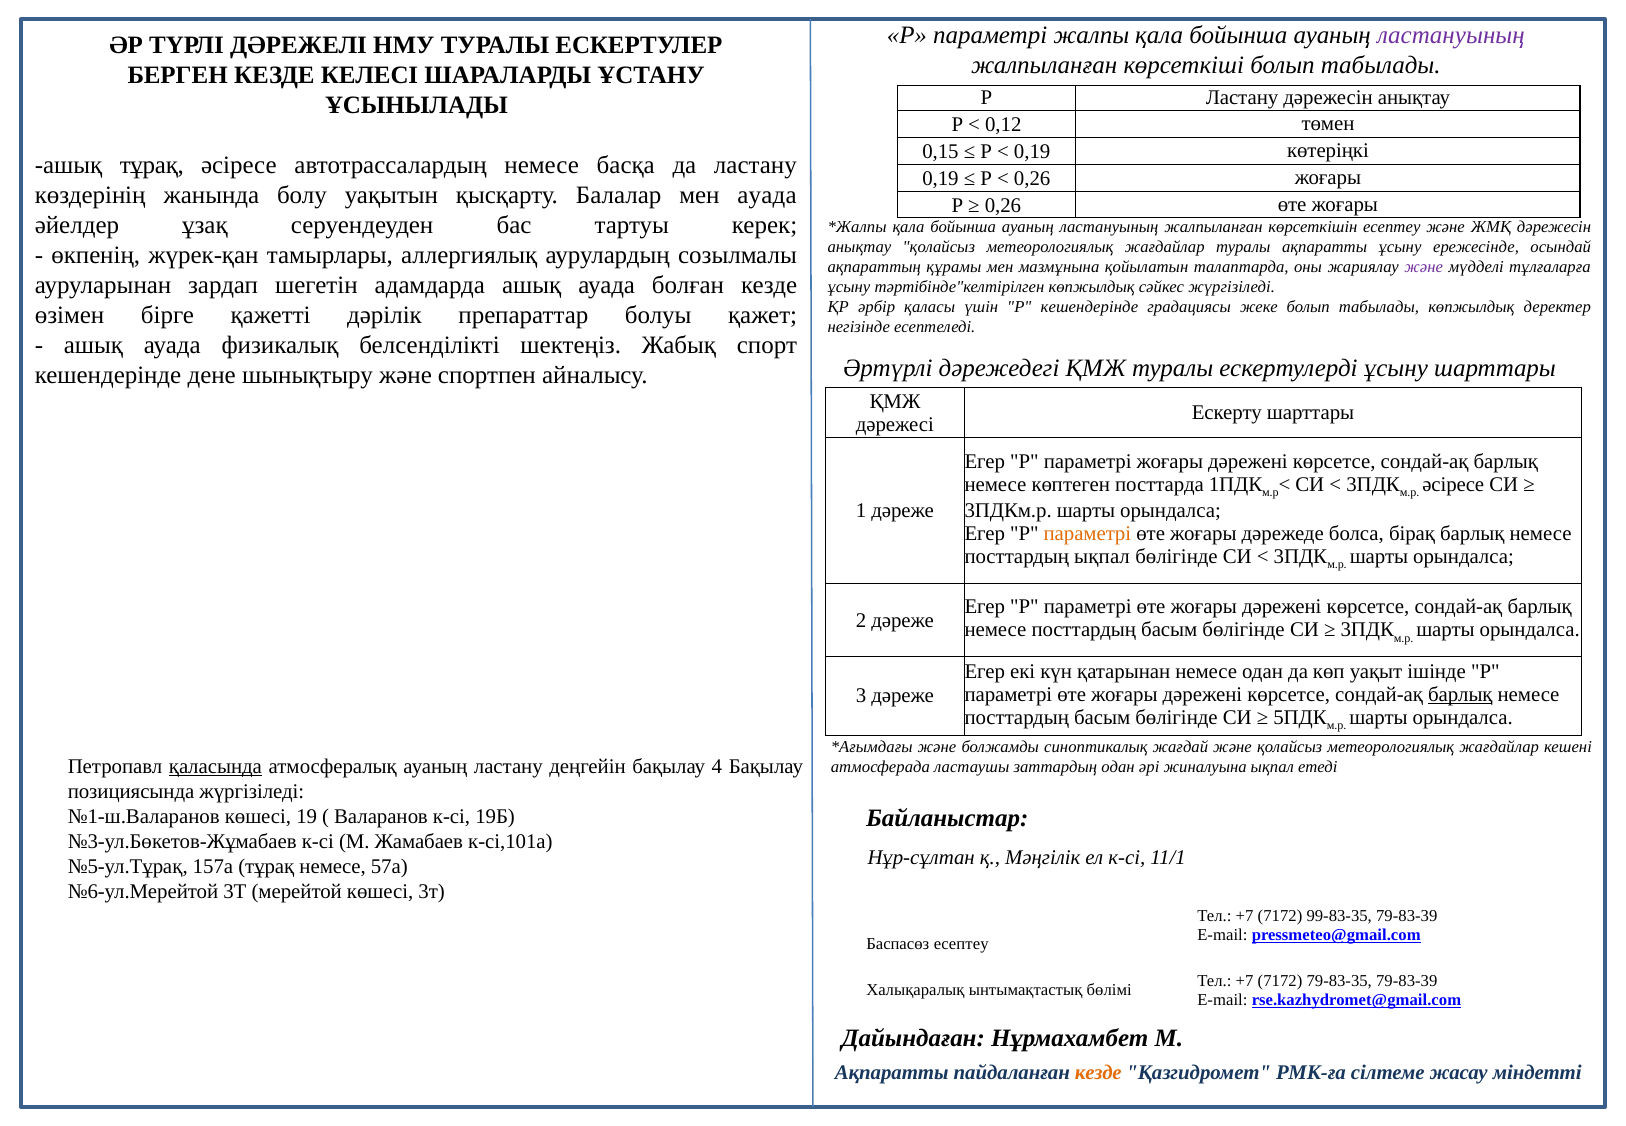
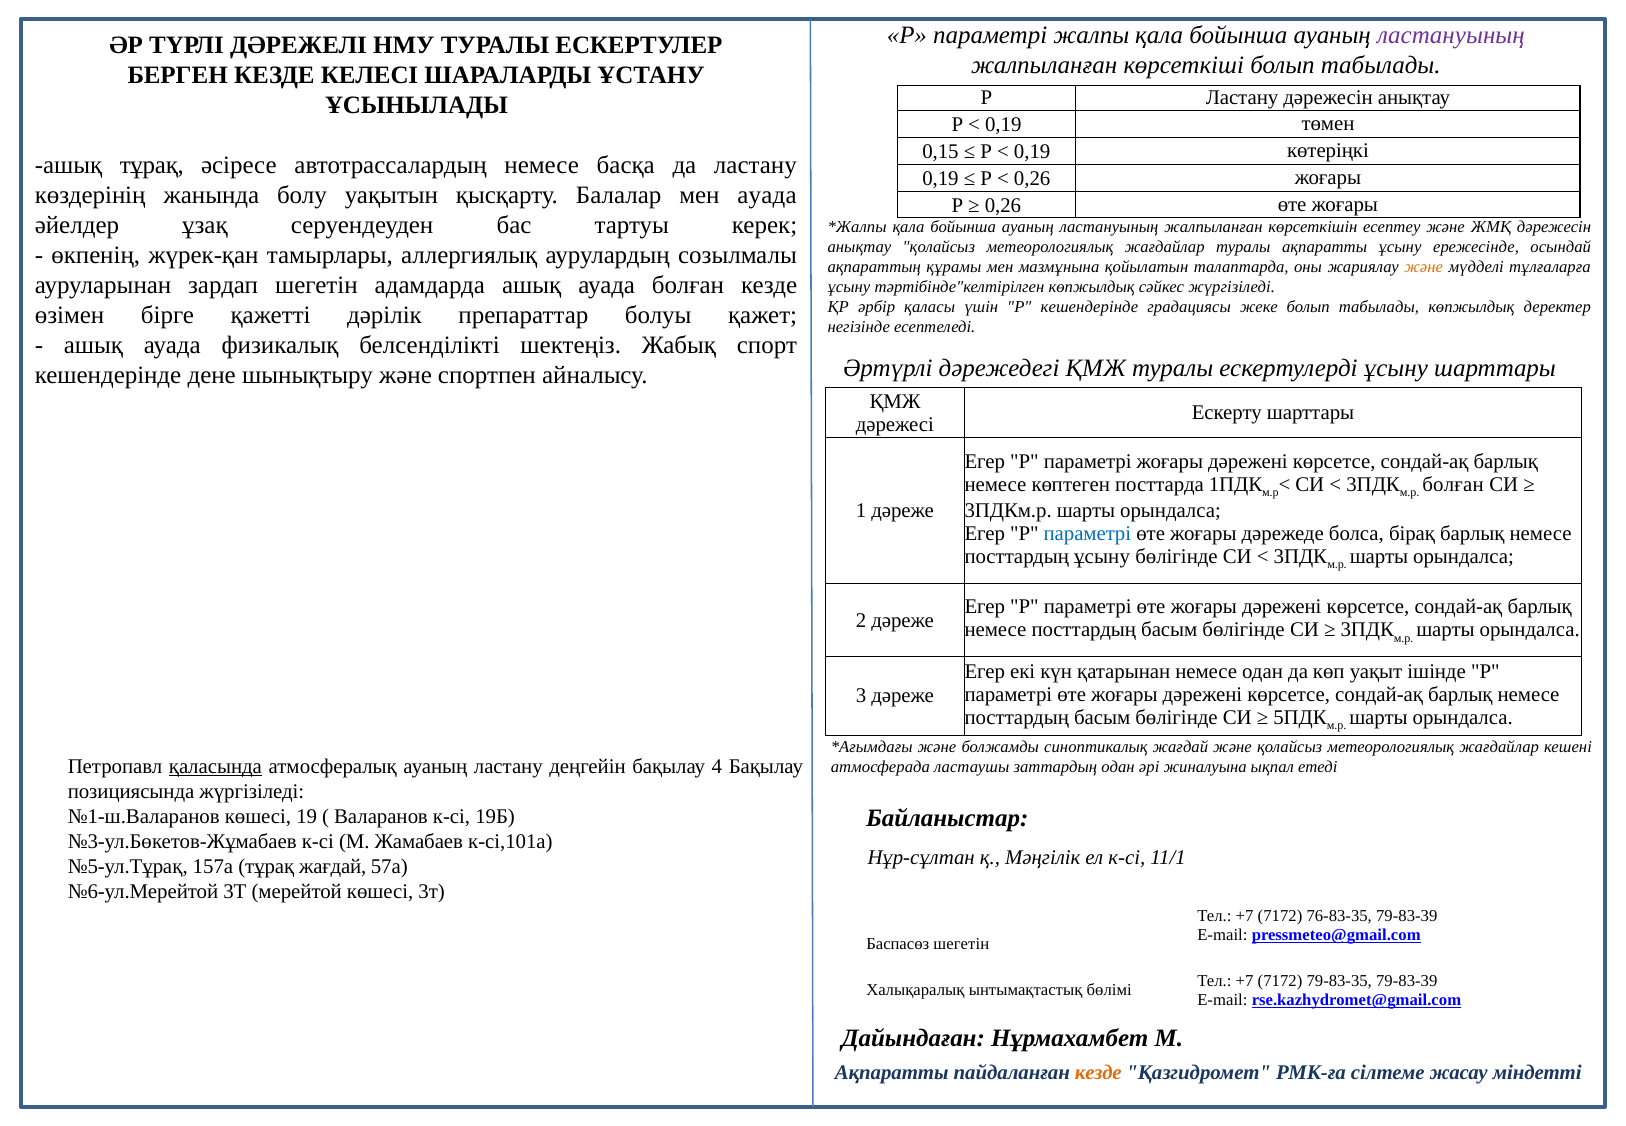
0,12: 0,12 -> 0,19 (1003, 125)
және colour: purple -> orange (1424, 267)
әсіресе: әсіресе -> болған (1453, 484)
параметрі colour: orange -> blue (1087, 534)
посттардың ықпал: ықпал -> ұсыну (1102, 557)
барлық underline: present -> none (1460, 694)
тұрақ немесе: немесе -> жағдай (333, 867)
99-83-35: 99-83-35 -> 76-83-35 (1339, 916)
Баспасөз есептеу: есептеу -> шегетін (961, 944)
